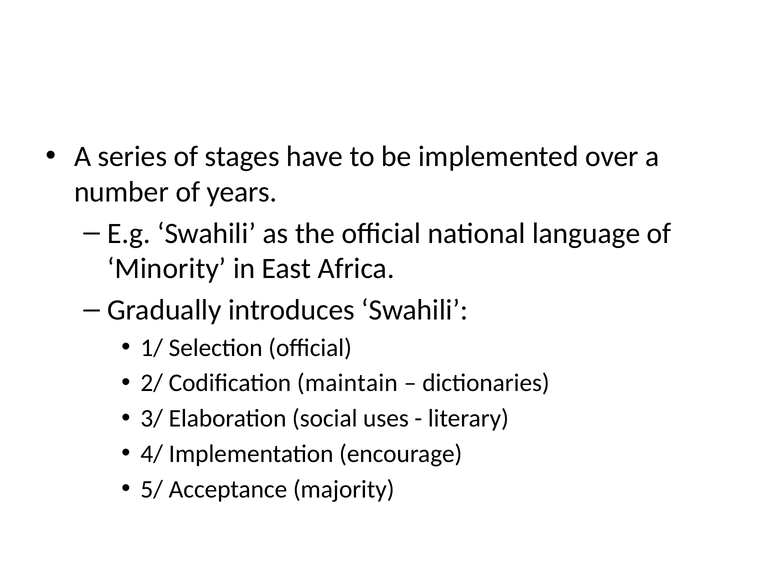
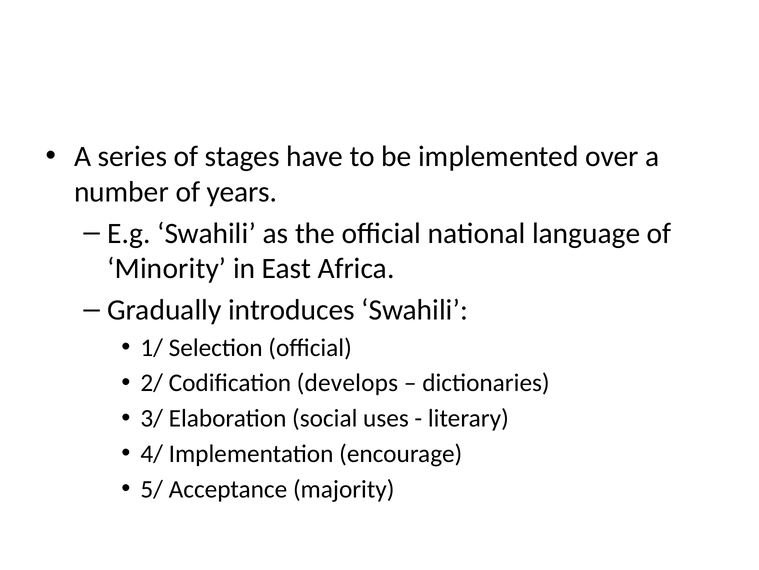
maintain: maintain -> develops (347, 383)
